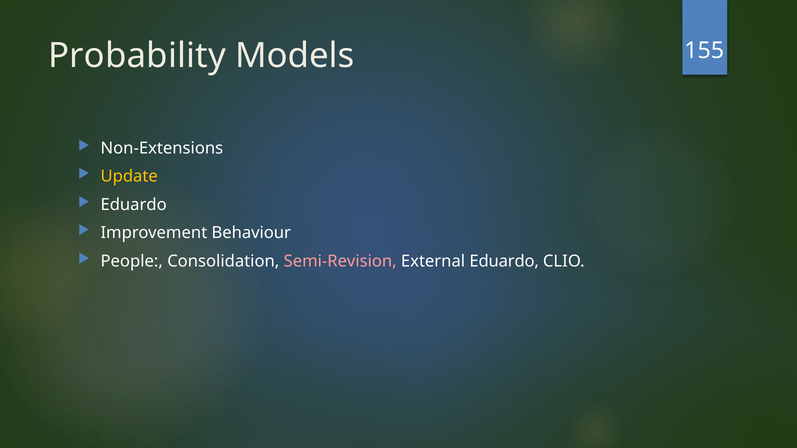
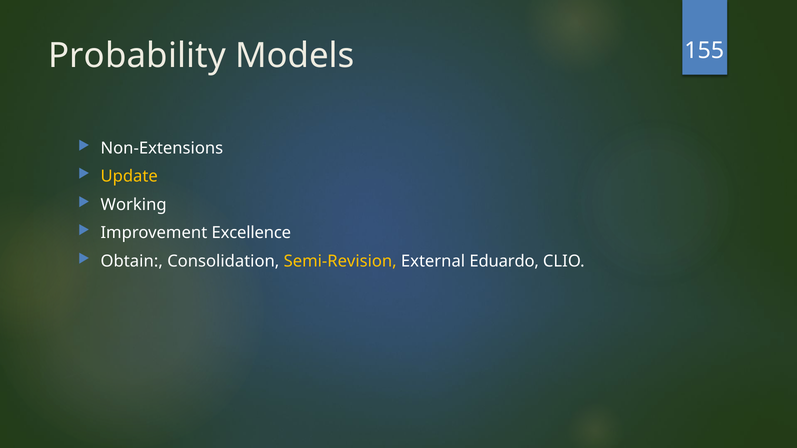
Eduardo: Eduardo -> Working (134, 205)
Behaviour: Behaviour -> Excellence (251, 233)
People: People -> Obtain (132, 261)
Semi-Revision colour: pink -> yellow (340, 261)
